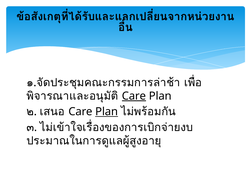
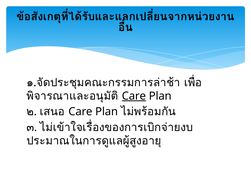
Plan underline: present -> none (107, 111)
